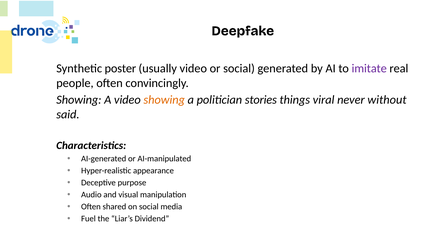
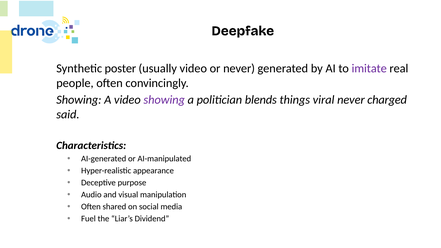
or social: social -> never (239, 68)
showing colour: orange -> purple (164, 100)
stories: stories -> blends (261, 100)
without: without -> charged (387, 100)
